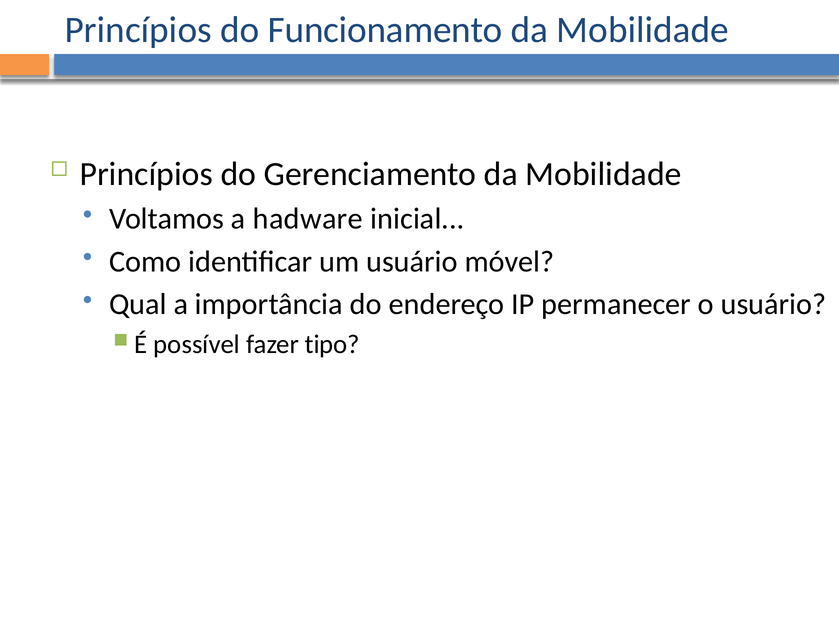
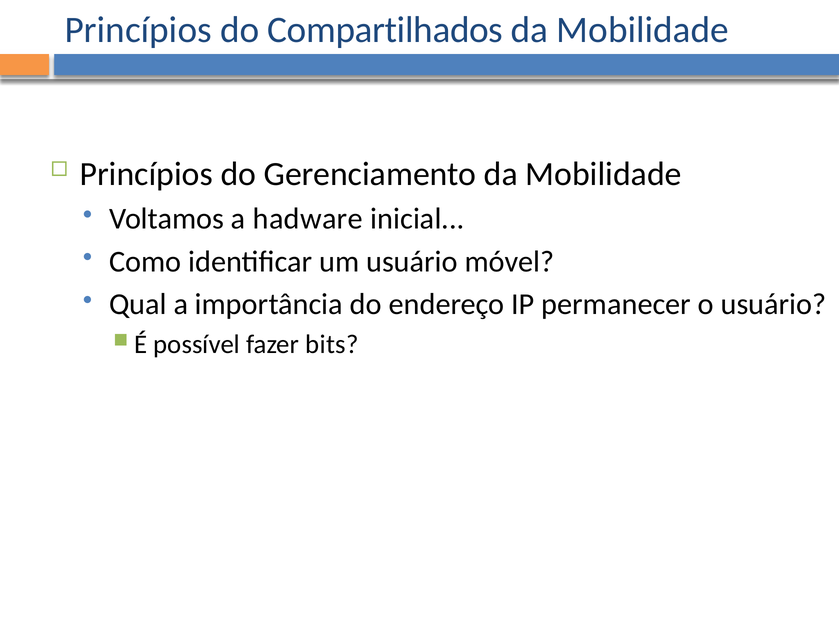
Funcionamento: Funcionamento -> Compartilhados (385, 30)
tipo: tipo -> bits (332, 344)
